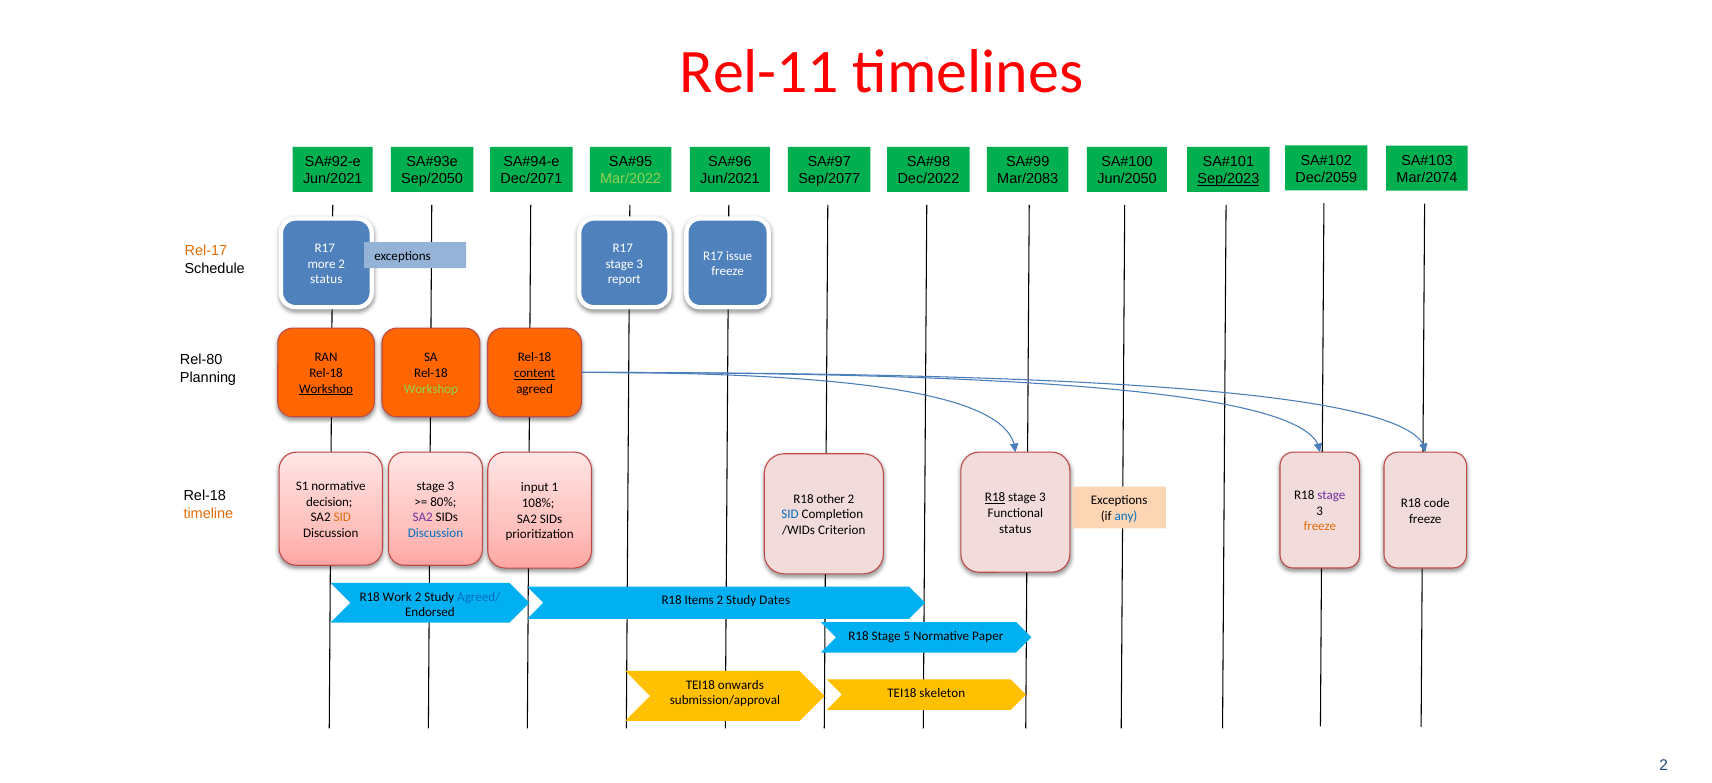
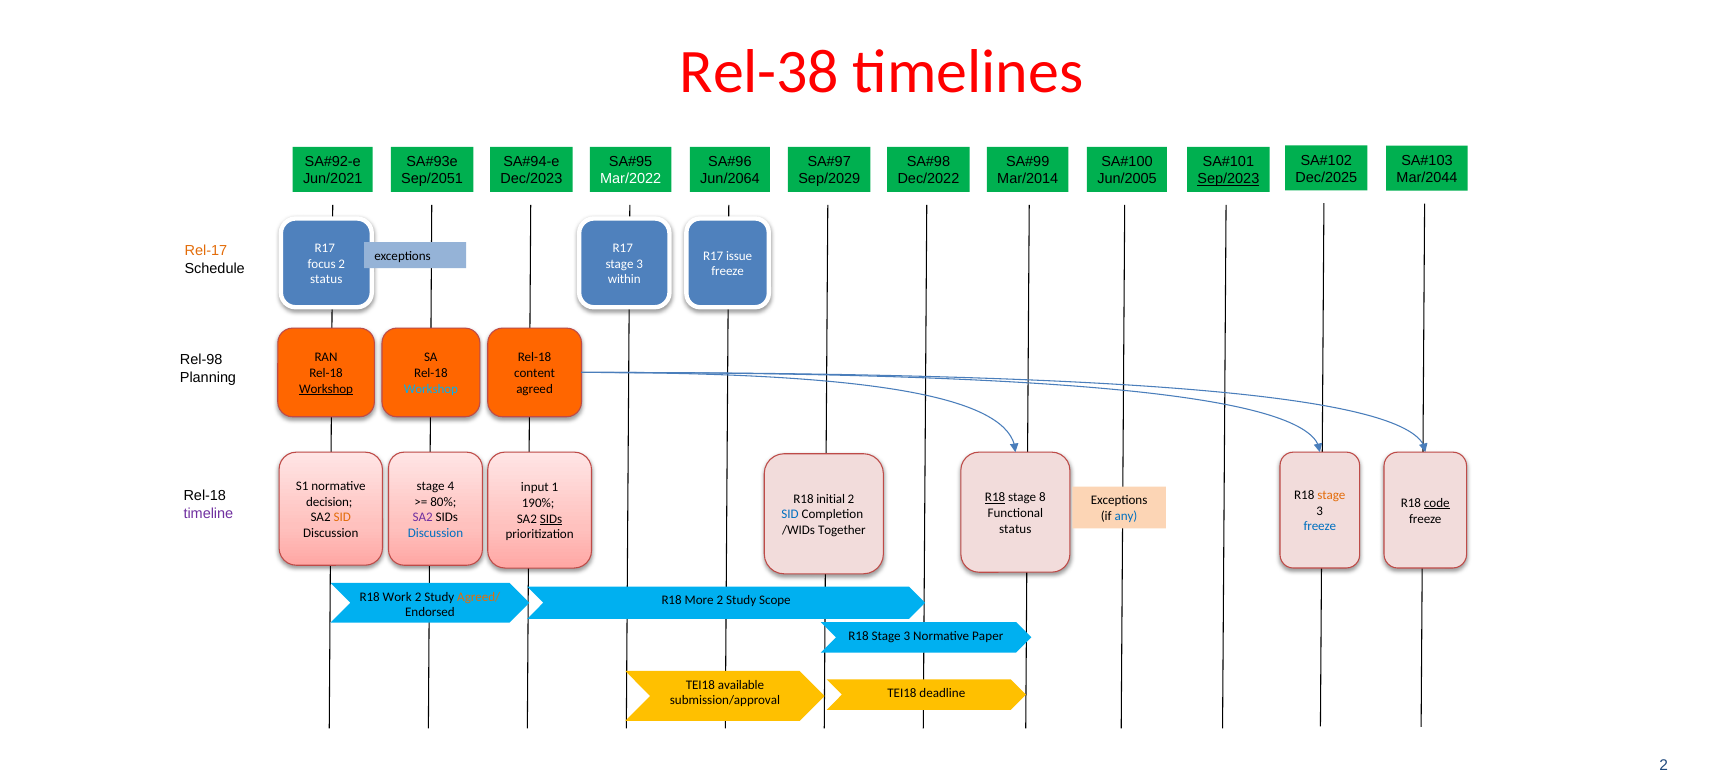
Rel-11: Rel-11 -> Rel-38 (759, 72)
Dec/2059: Dec/2059 -> Dec/2025 (1326, 178)
Mar/2074: Mar/2074 -> Mar/2044 (1427, 178)
Sep/2050: Sep/2050 -> Sep/2051 (432, 179)
Dec/2071: Dec/2071 -> Dec/2023 (531, 179)
Mar/2022 colour: light green -> white (631, 179)
Jun/2021: Jun/2021 -> Jun/2064 (730, 179)
Sep/2077: Sep/2077 -> Sep/2029 (829, 179)
Mar/2083: Mar/2083 -> Mar/2014 (1028, 179)
Jun/2050: Jun/2050 -> Jun/2005 (1127, 179)
more: more -> focus (322, 264)
report: report -> within (624, 279)
Rel-80: Rel-80 -> Rel-98 (201, 360)
content underline: present -> none (535, 373)
Workshop colour: light green -> light blue (431, 389)
3: 3 -> 4 (451, 486)
stage colour: purple -> orange (1331, 495)
3: 3 -> 8 (1042, 497)
other: other -> initial (831, 499)
108%: 108% -> 190% (538, 503)
code underline: none -> present (1437, 503)
timeline colour: orange -> purple (208, 514)
SIDs underline: none -> present (551, 519)
freeze colour: orange -> blue (1320, 527)
Criterion: Criterion -> Together (842, 530)
Agreed/ colour: blue -> orange (479, 597)
Items: Items -> More (699, 601)
Dates: Dates -> Scope (775, 601)
5: 5 -> 3 (907, 636)
onwards: onwards -> available (741, 685)
skeleton: skeleton -> deadline (942, 693)
